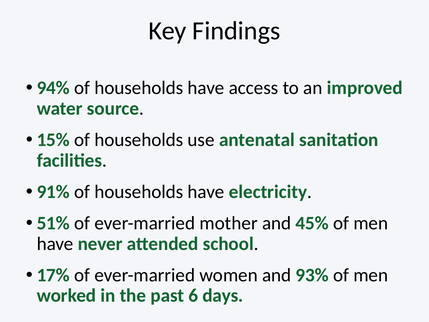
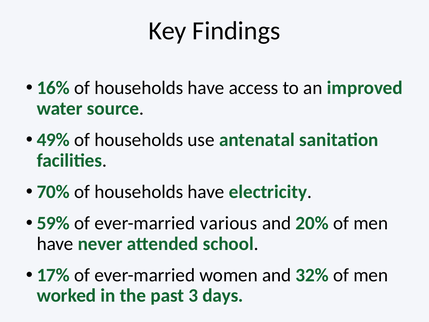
94%: 94% -> 16% (53, 88)
15%: 15% -> 49% (53, 140)
91%: 91% -> 70% (53, 192)
51%: 51% -> 59% (53, 223)
mother: mother -> various (229, 223)
45%: 45% -> 20% (312, 223)
93%: 93% -> 32% (312, 275)
6: 6 -> 3 (193, 295)
